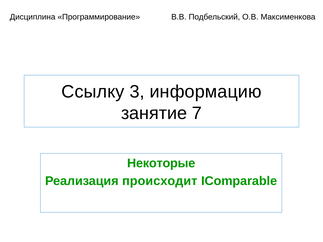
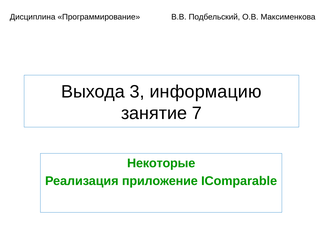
Ссылку: Ссылку -> Выхода (93, 92)
происходит: происходит -> приложение (160, 181)
